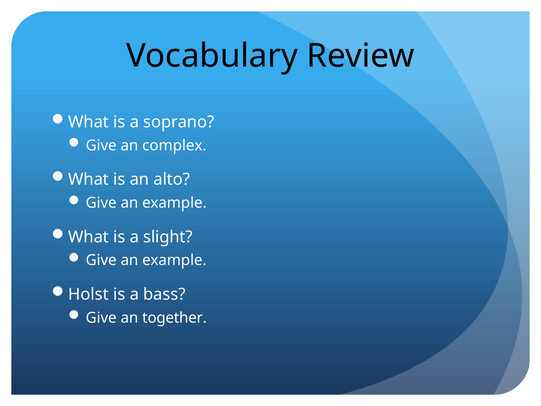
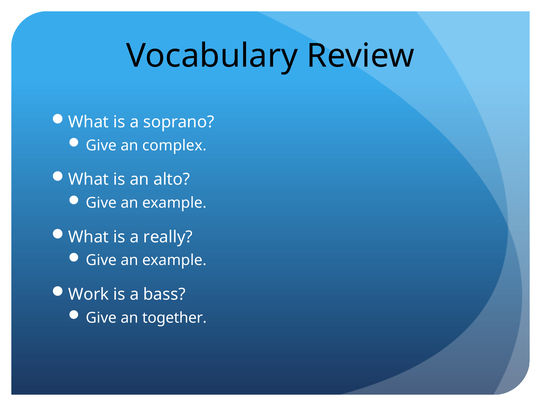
slight: slight -> really (168, 237)
Holst: Holst -> Work (89, 294)
